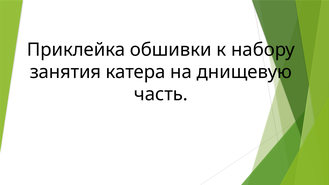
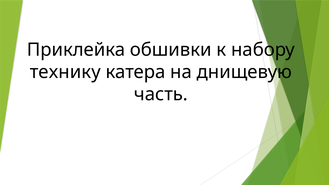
занятия: занятия -> технику (65, 72)
